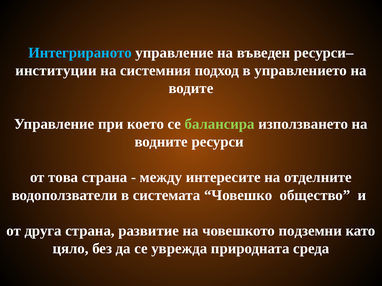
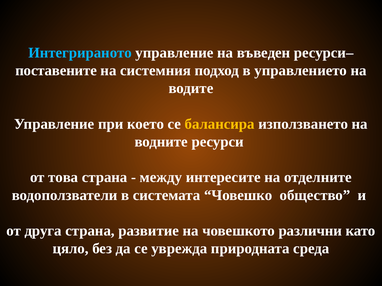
институции: институции -> поставените (56, 71)
балансира colour: light green -> yellow (220, 124)
подземни: подземни -> различни (310, 231)
